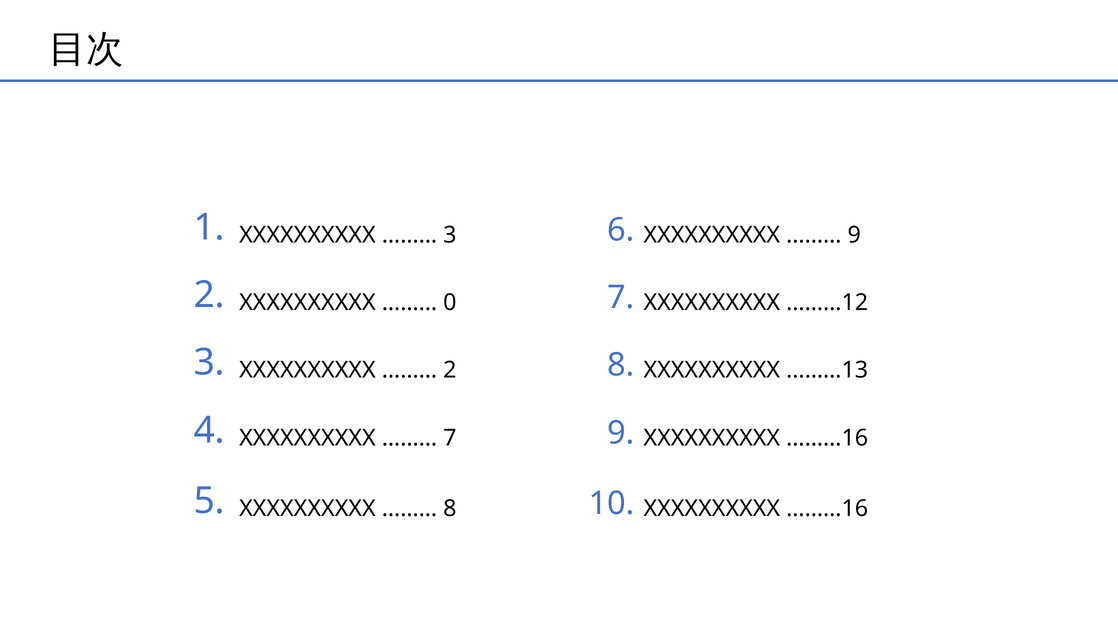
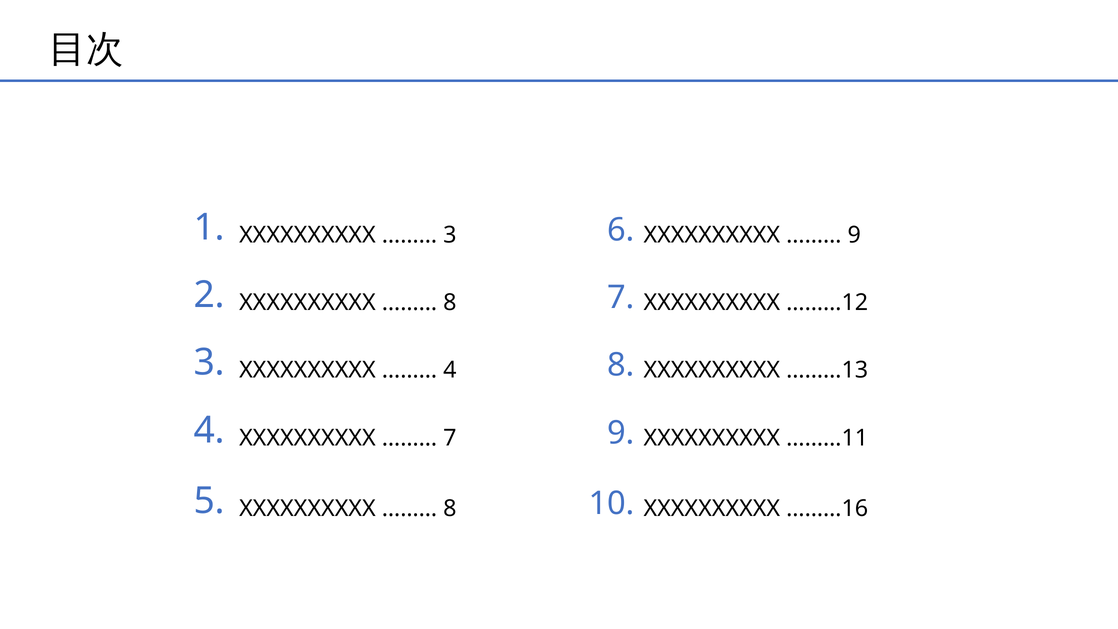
0: 0 -> 8 (450, 303)
2: 2 -> 4 (450, 370)
………16: ………16 -> ………11 (827, 438)
